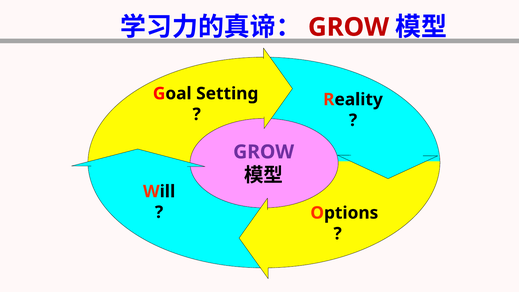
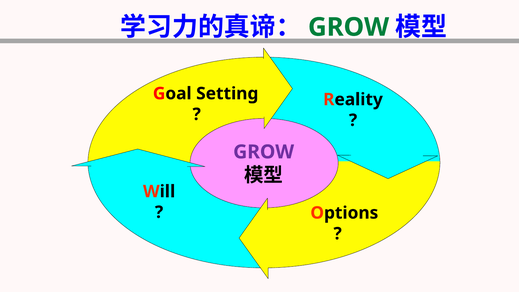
GROW colour: red -> green (349, 27)
